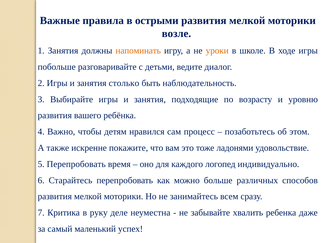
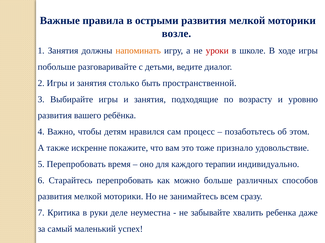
уроки colour: orange -> red (217, 51)
наблюдательность: наблюдательность -> пространственной (200, 83)
ладонями: ладонями -> признало (235, 148)
логопед: логопед -> терапии (220, 165)
руку: руку -> руки (99, 213)
